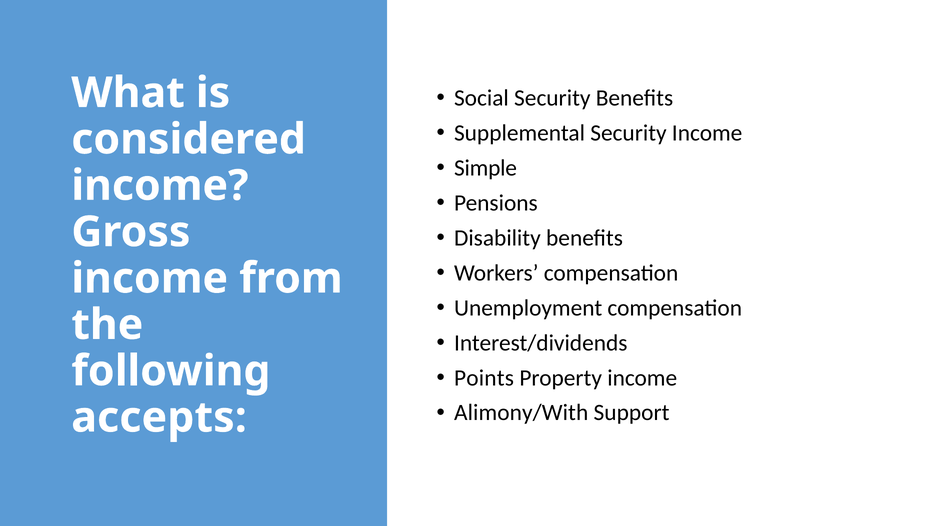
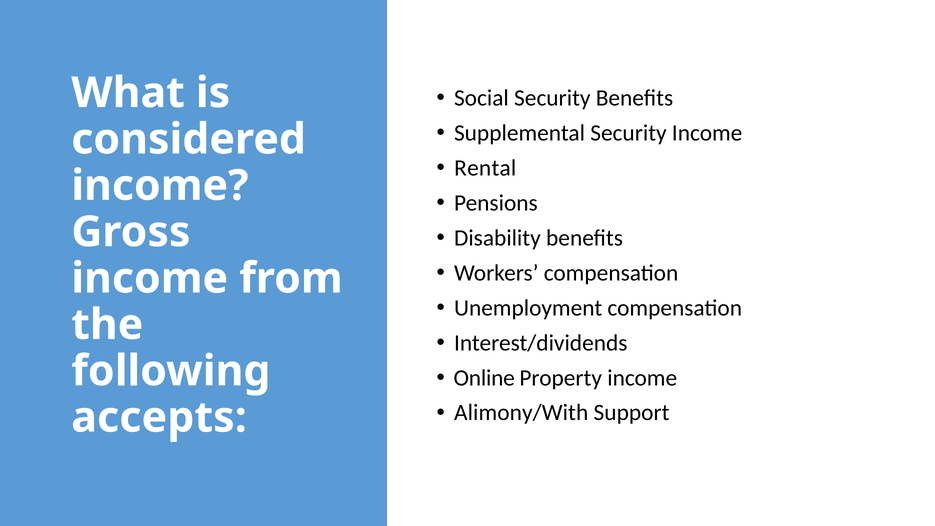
Simple: Simple -> Rental (485, 168)
Points: Points -> Online (484, 378)
